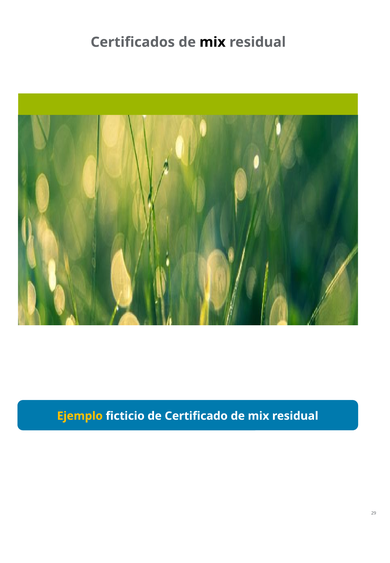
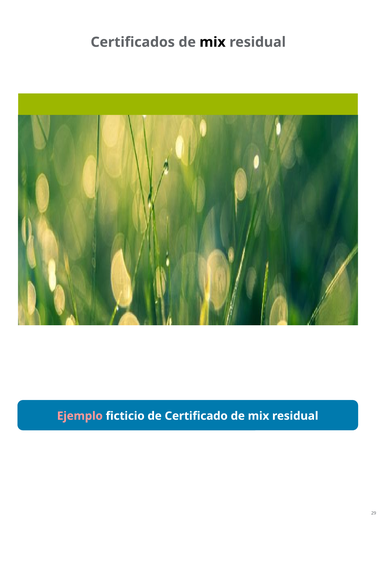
Ejemplo colour: yellow -> pink (80, 416)
